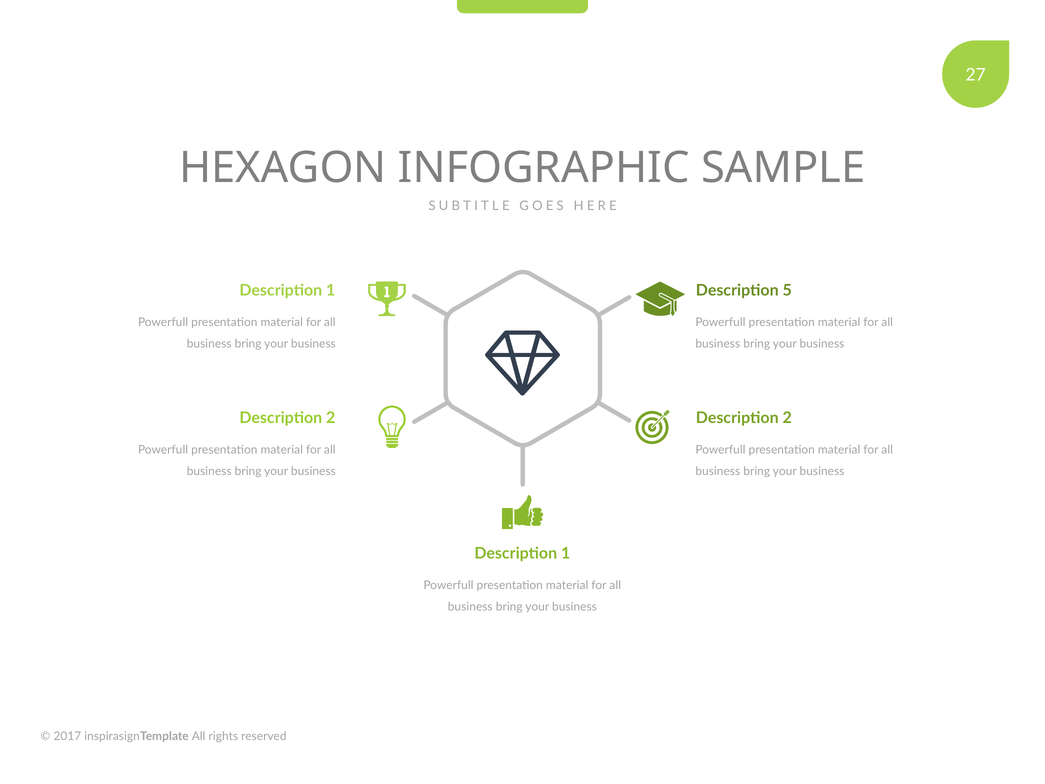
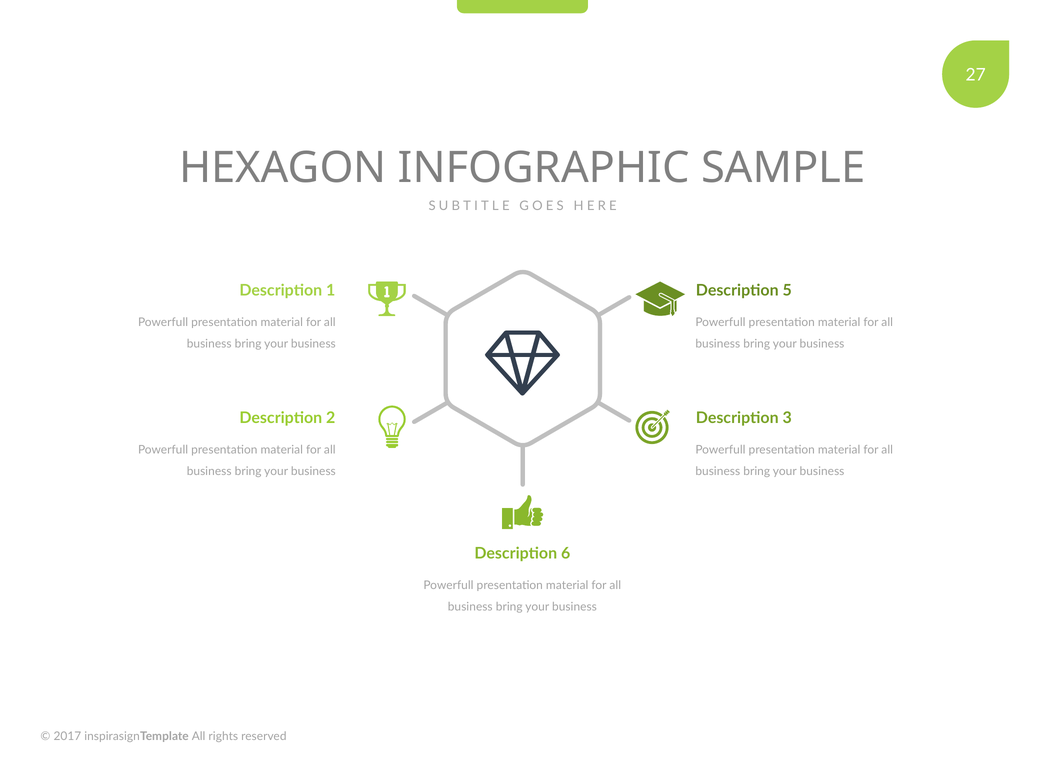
2: 2 -> 3 (787, 418)
1: 1 -> 6 (566, 553)
